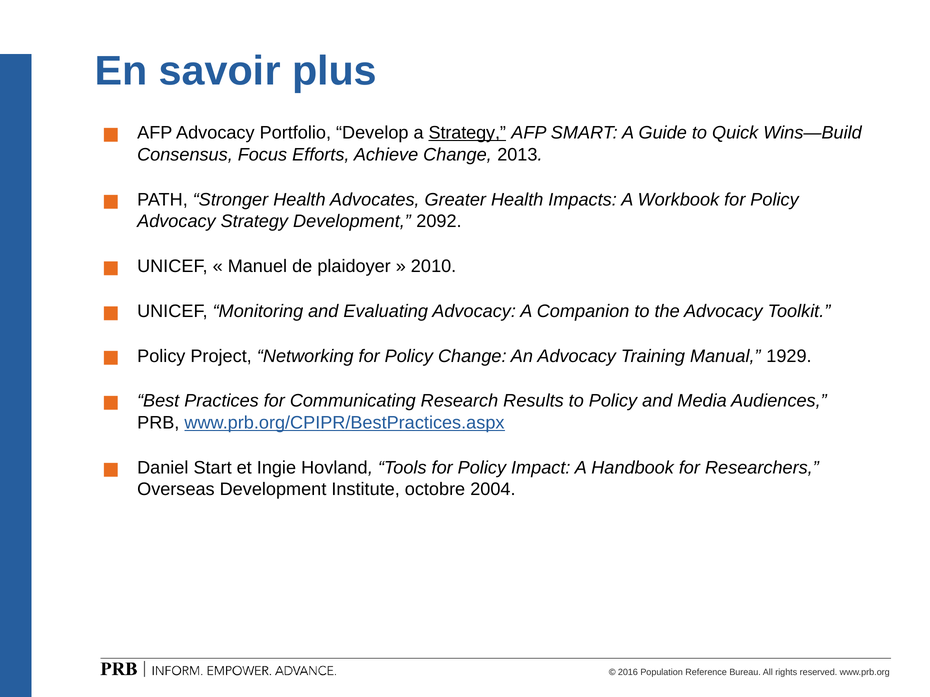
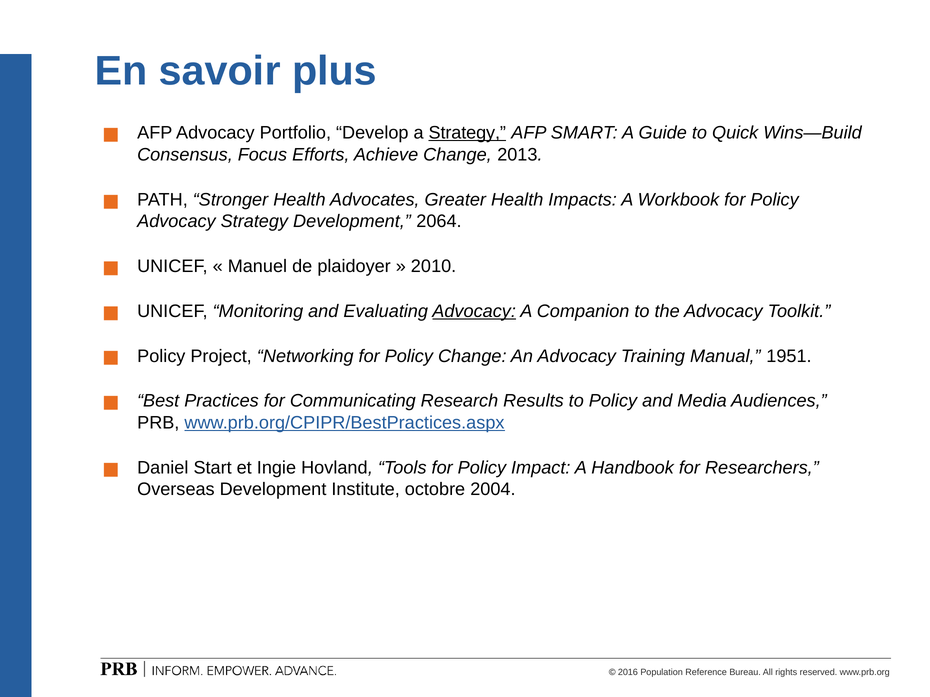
2092: 2092 -> 2064 (439, 221)
Advocacy underline: none -> present (474, 311)
1929: 1929 -> 1951 (789, 356)
